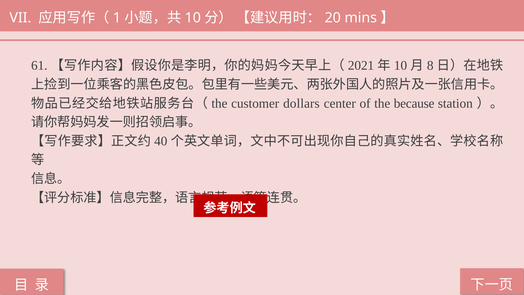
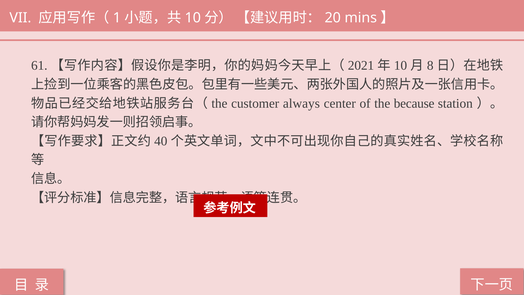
dollars: dollars -> always (301, 103)
